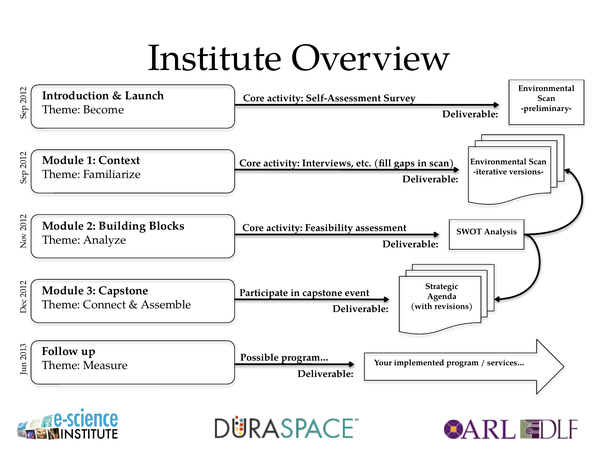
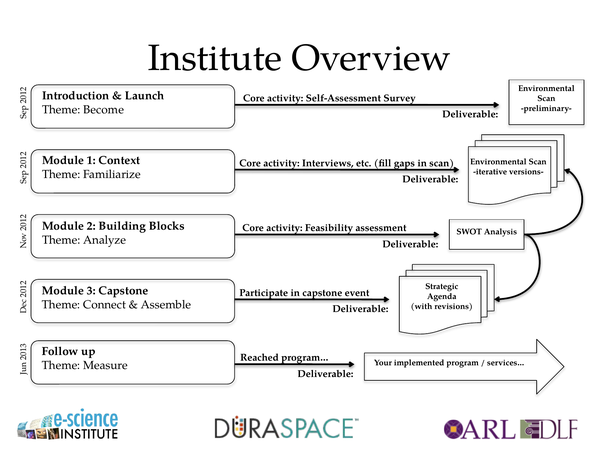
Possible: Possible -> Reached (260, 358)
